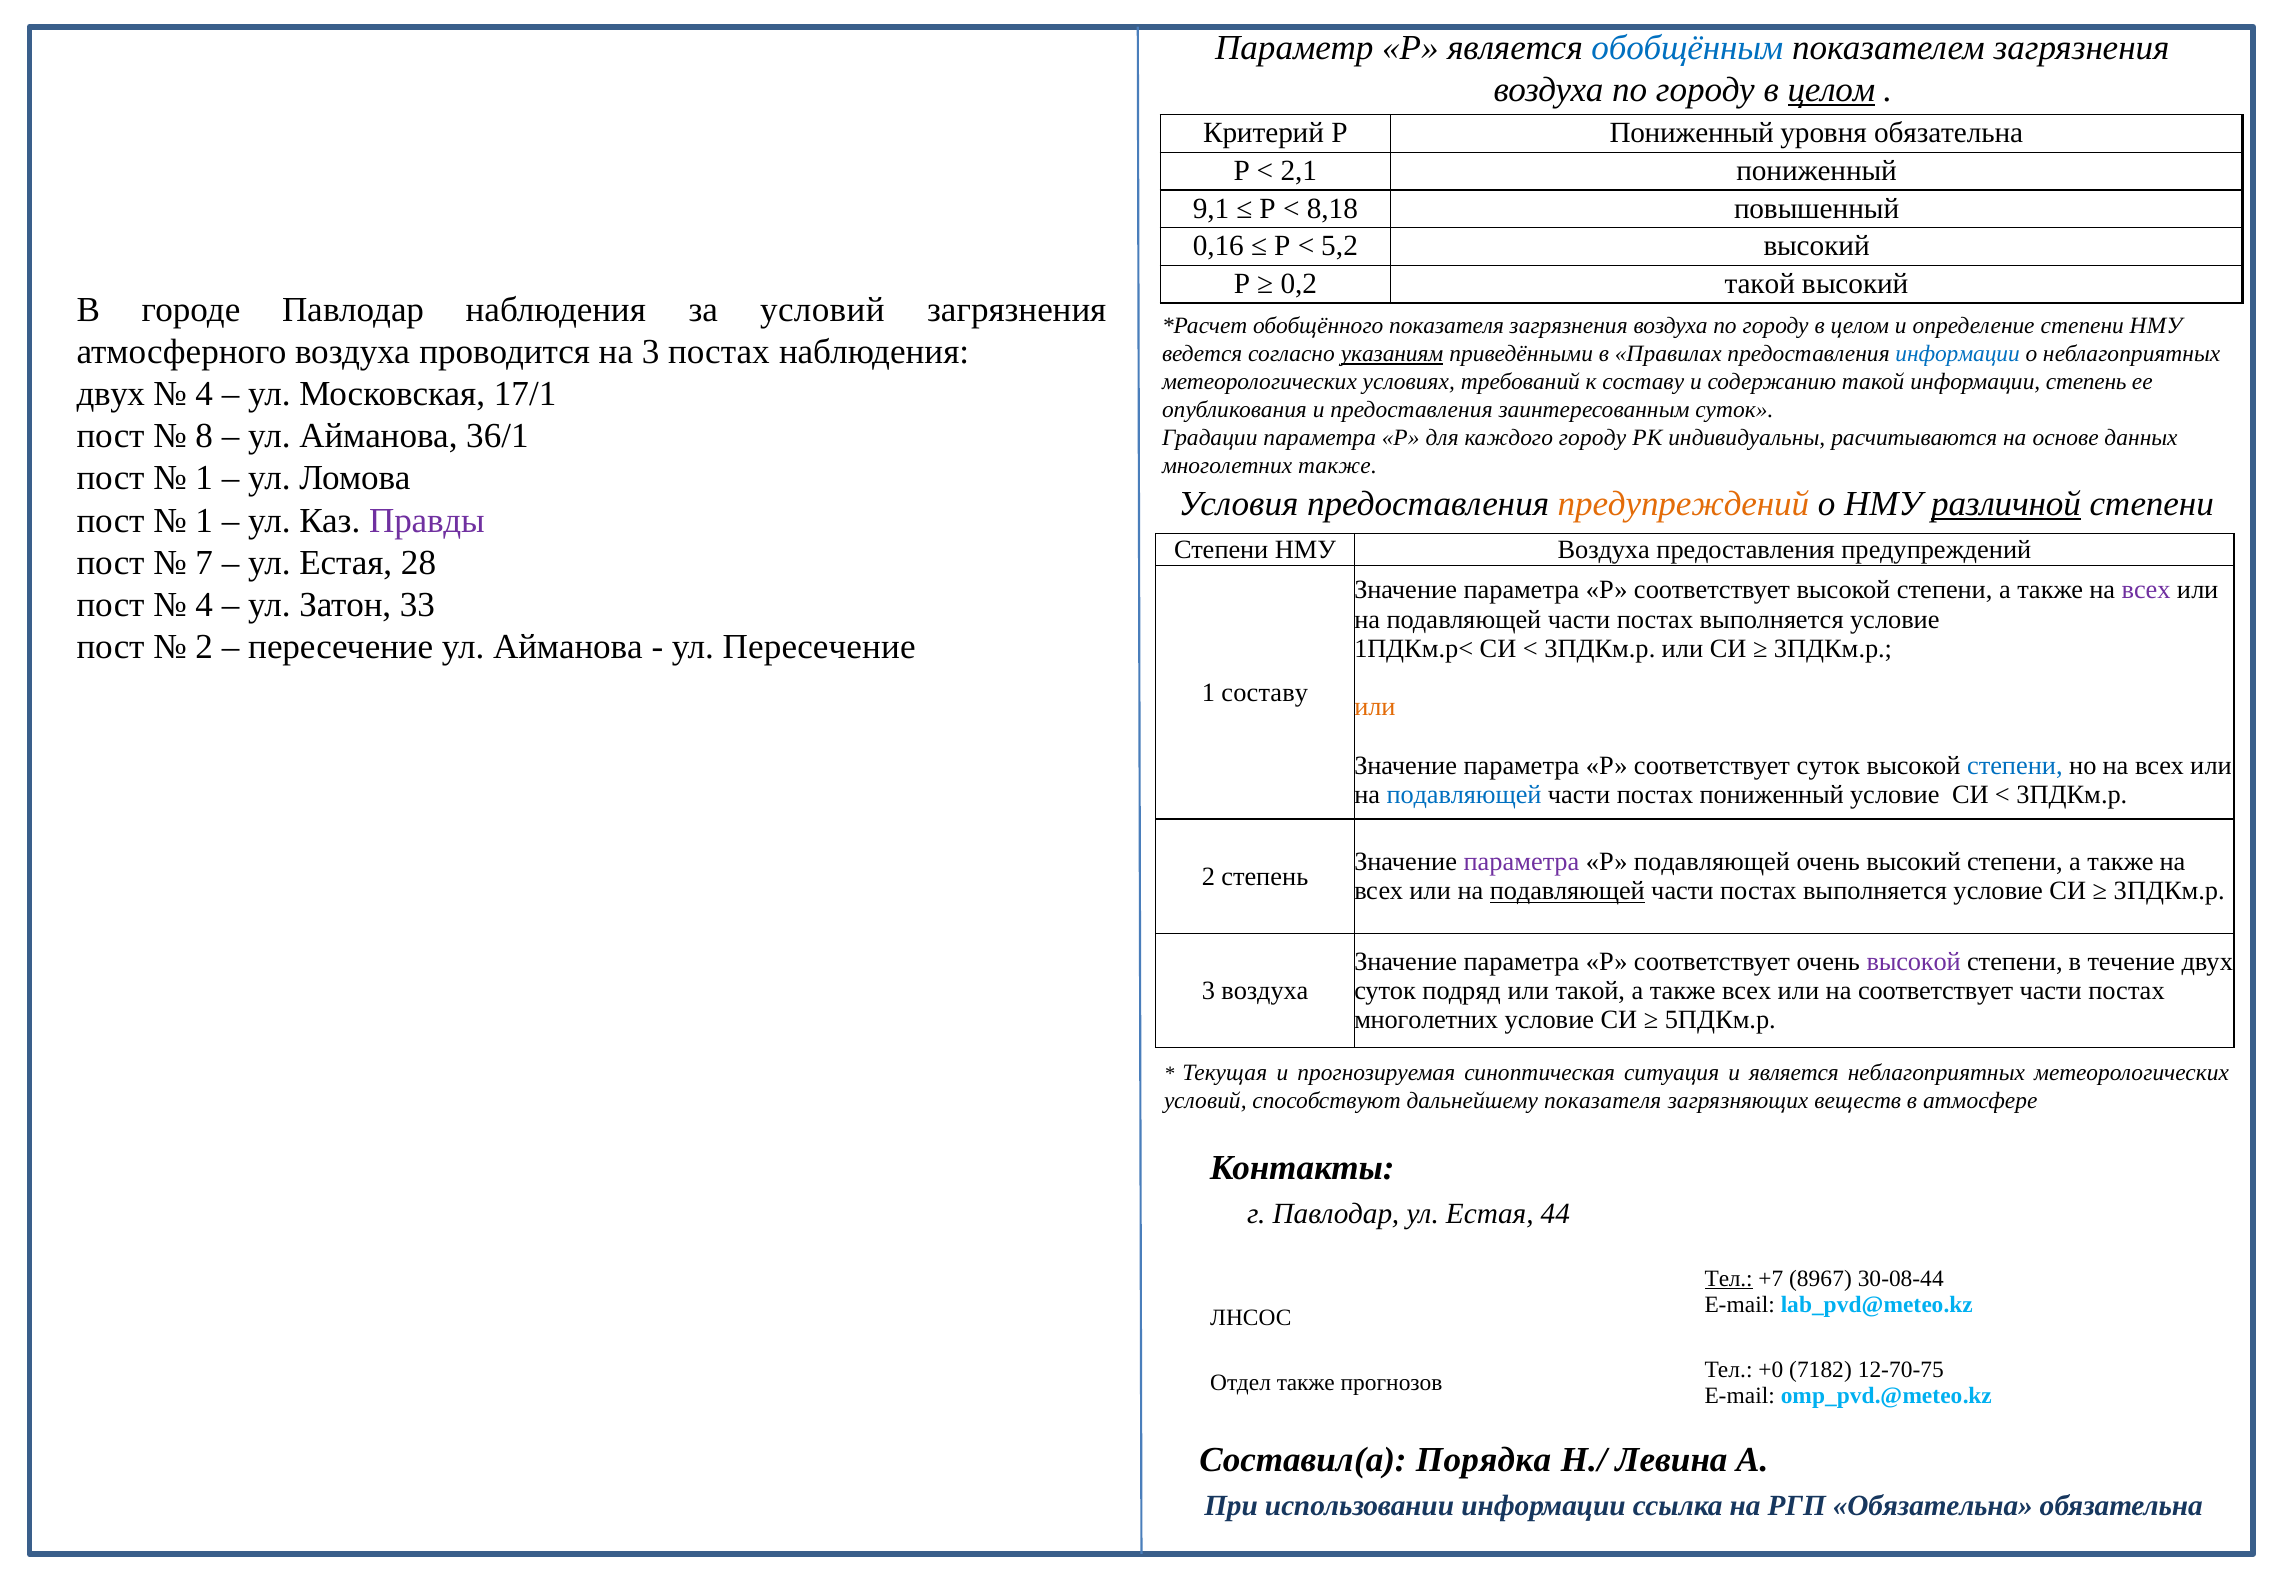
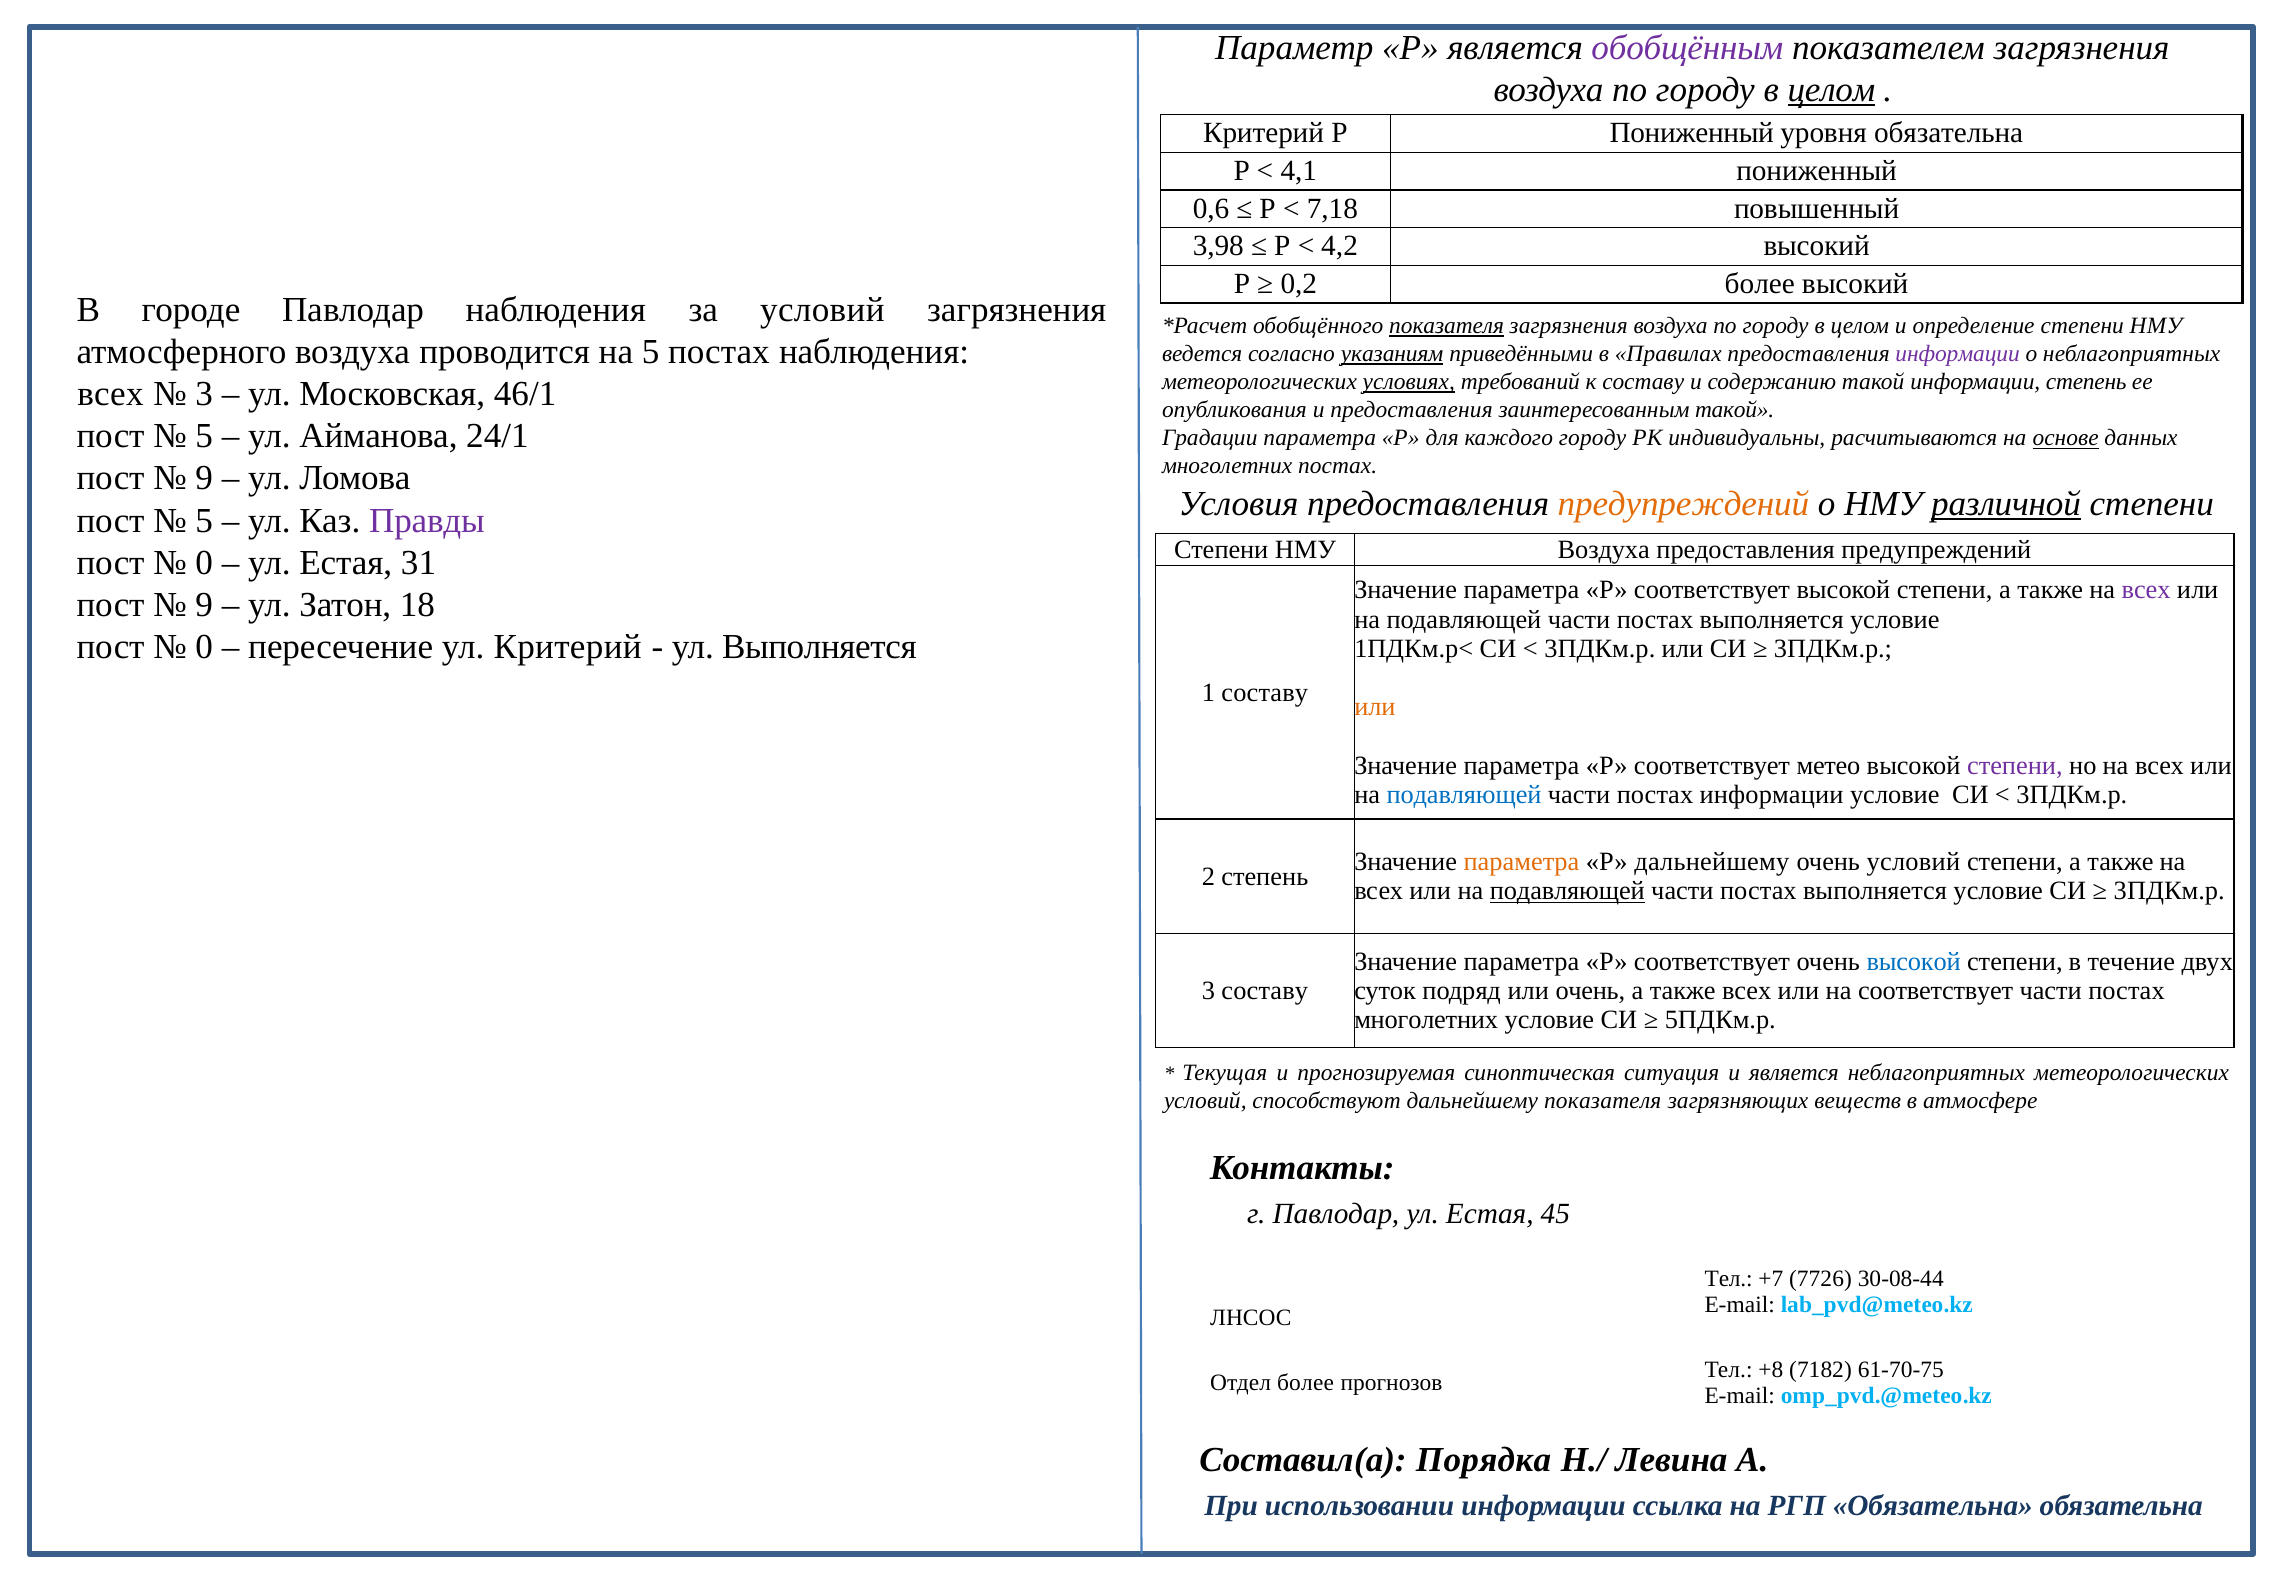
обобщённым colour: blue -> purple (1687, 48)
2,1: 2,1 -> 4,1 (1299, 171)
9,1: 9,1 -> 0,6 (1211, 209)
8,18: 8,18 -> 7,18 (1332, 209)
0,16: 0,16 -> 3,98 (1218, 246)
5,2: 5,2 -> 4,2 (1340, 246)
0,2 такой: такой -> более (1760, 284)
показателя underline: none -> present (1447, 326)
на 3: 3 -> 5 (651, 352)
информации colour: blue -> purple (1958, 354)
условиях underline: none -> present (1409, 382)
двух: двух -> всех (110, 394)
4: 4 -> 3 (204, 394)
17/1: 17/1 -> 46/1 (525, 394)
заинтересованным суток: суток -> такой (1735, 410)
8: 8 -> 5 (204, 436)
36/1: 36/1 -> 24/1 (497, 436)
основе underline: none -> present (2066, 438)
многолетних также: также -> постах (1338, 466)
1: 1 -> 9 (204, 478)
1: 1 -> 5 (204, 520)
7: 7 -> 0 (204, 562)
28: 28 -> 31 (419, 562)
4: 4 -> 9 (204, 605)
33: 33 -> 18 (417, 605)
2: 2 -> 0 (204, 647)
пересечение ул Айманова: Айманова -> Критерий (568, 647)
ул Пересечение: Пересечение -> Выполняется (819, 647)
соответствует суток: суток -> метео (1828, 765)
степени colour: blue -> purple (2015, 765)
постах пониженный: пониженный -> информации (1772, 794)
параметра colour: purple -> orange (1521, 862)
Р подавляющей: подавляющей -> дальнейшему (1712, 862)
очень высокий: высокий -> условий (1913, 862)
высокой colour: purple -> blue (1914, 961)
3 воздуха: воздуха -> составу (1265, 990)
или такой: такой -> очень (1590, 990)
44: 44 -> 45 (1555, 1214)
Тел underline: present -> none (1729, 1278)
8967: 8967 -> 7726 (1820, 1278)
+0: +0 -> +8 (1771, 1369)
12-70-75: 12-70-75 -> 61-70-75 (1901, 1369)
Отдел также: также -> более (1306, 1382)
